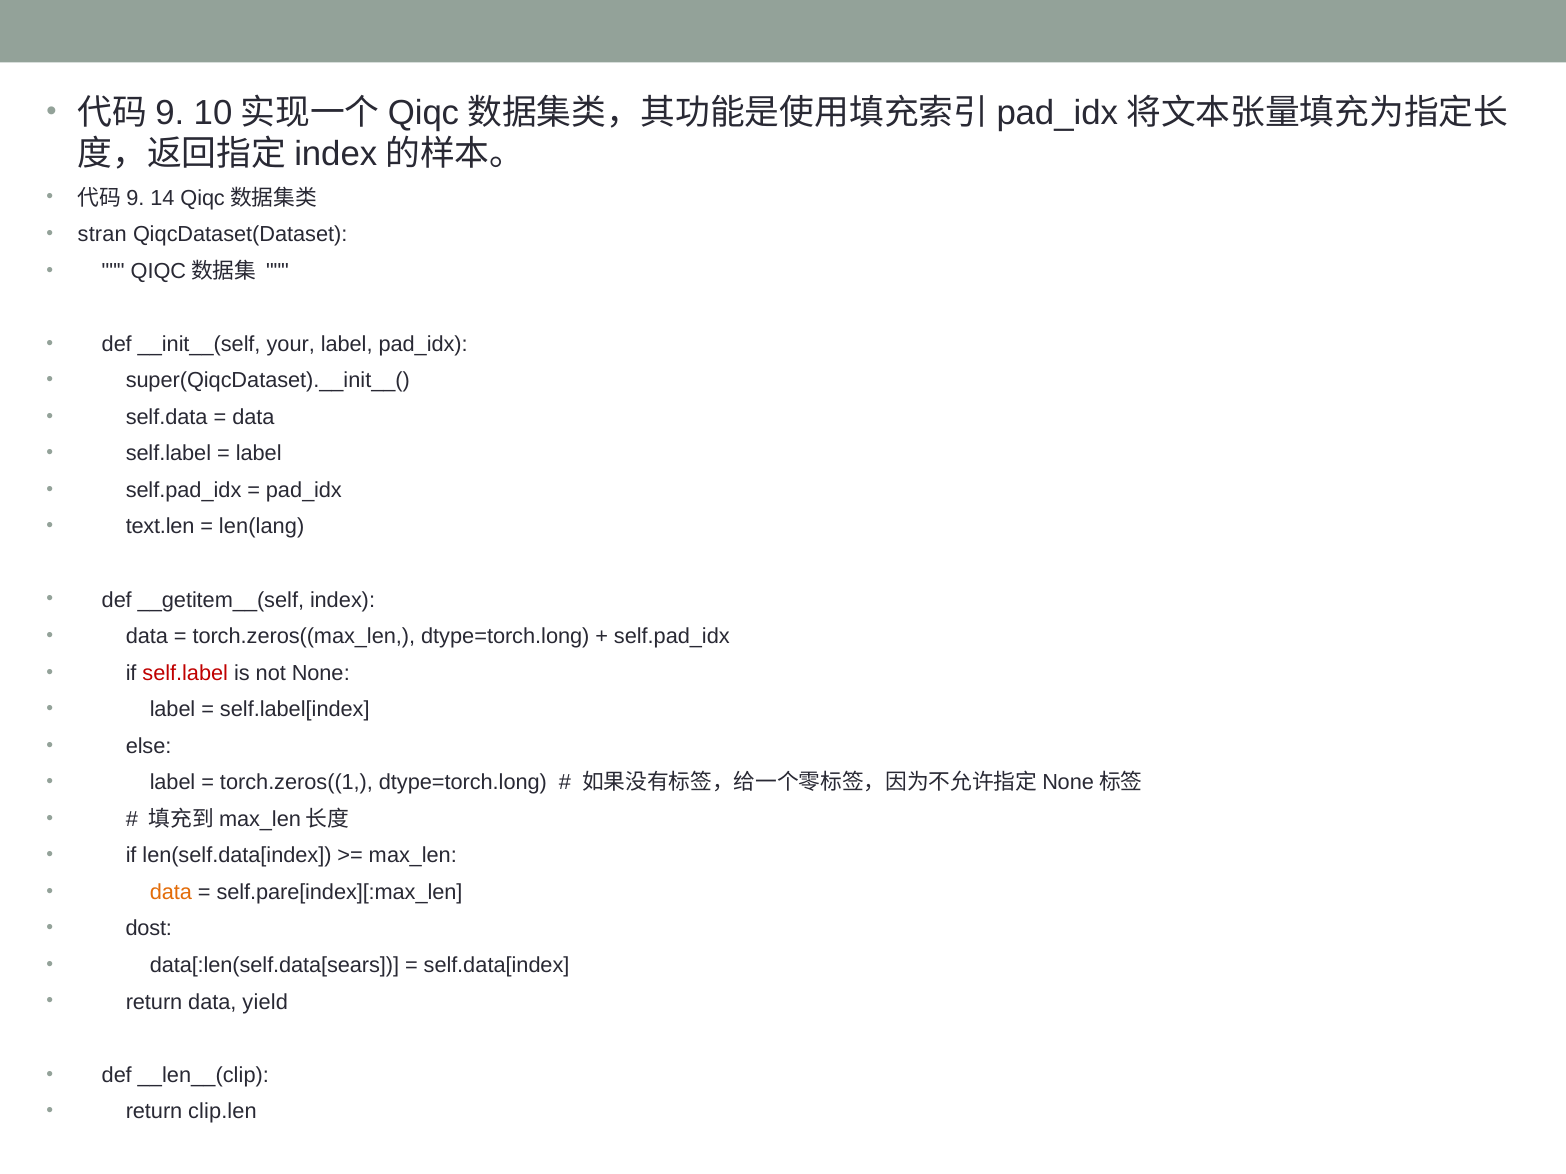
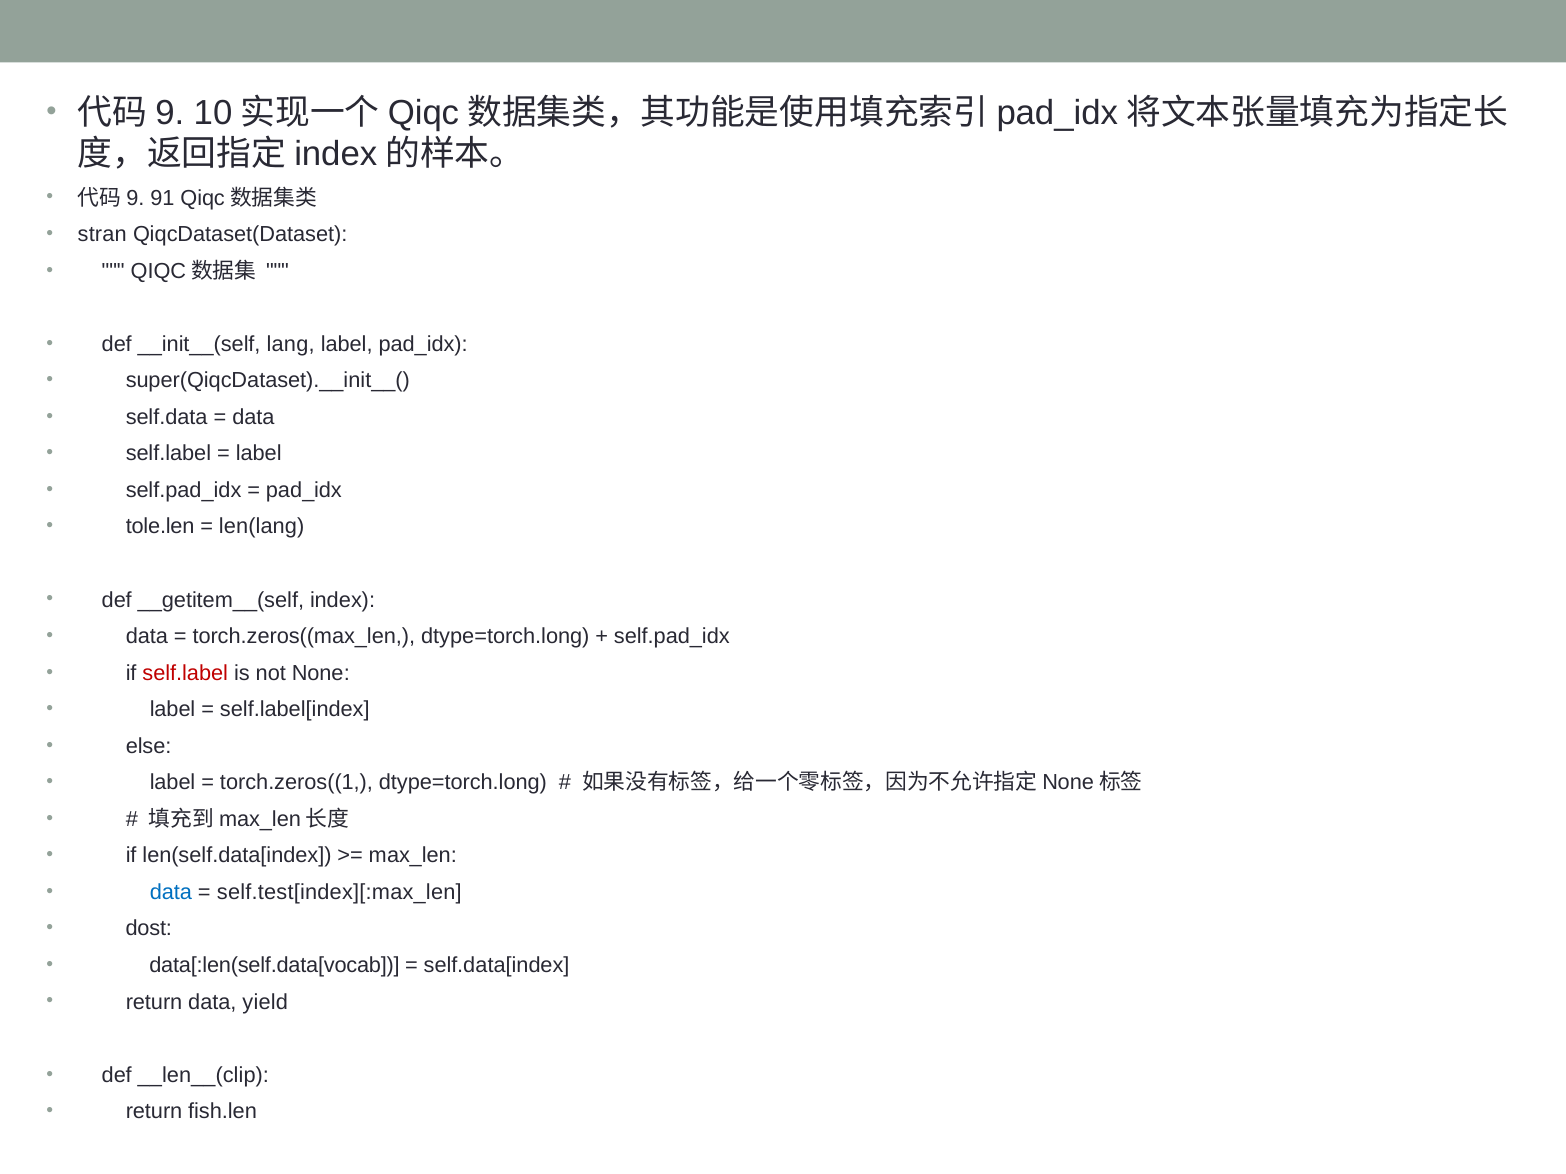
14: 14 -> 91 (162, 198)
your: your -> lang (291, 344)
text.len: text.len -> tole.len (160, 527)
data colour: orange -> blue (171, 893)
self.pare[index][:max_len: self.pare[index][:max_len -> self.test[index][:max_len (339, 893)
data[:len(self.data[sears: data[:len(self.data[sears -> data[:len(self.data[vocab (275, 966)
clip.len: clip.len -> fish.len (223, 1112)
